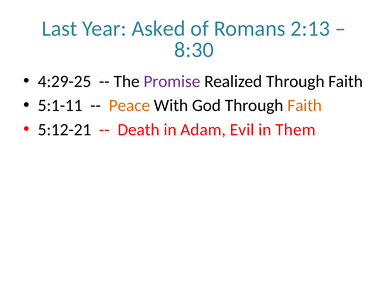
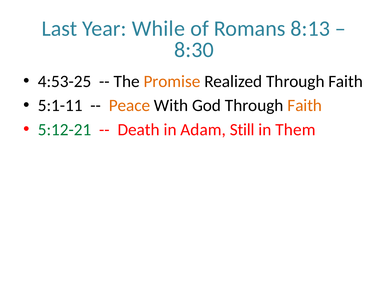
Asked: Asked -> While (158, 29)
2:13: 2:13 -> 8:13 (310, 29)
4:29-25: 4:29-25 -> 4:53-25 (65, 81)
Promise colour: purple -> orange (172, 81)
5:12-21 colour: black -> green (65, 130)
Evil: Evil -> Still (242, 130)
